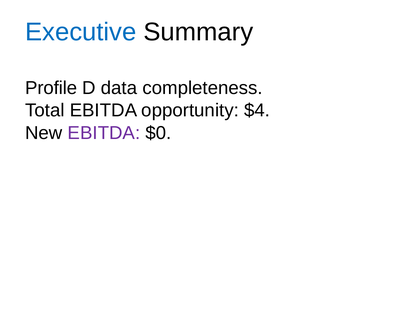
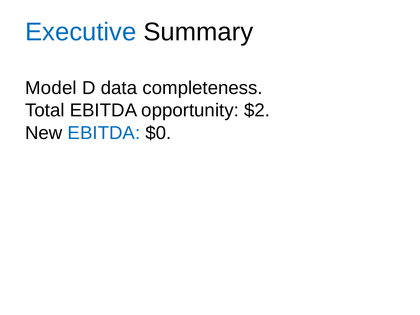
Profile: Profile -> Model (51, 88)
$4: $4 -> $2 (257, 110)
EBITDA colour: purple -> blue (104, 133)
